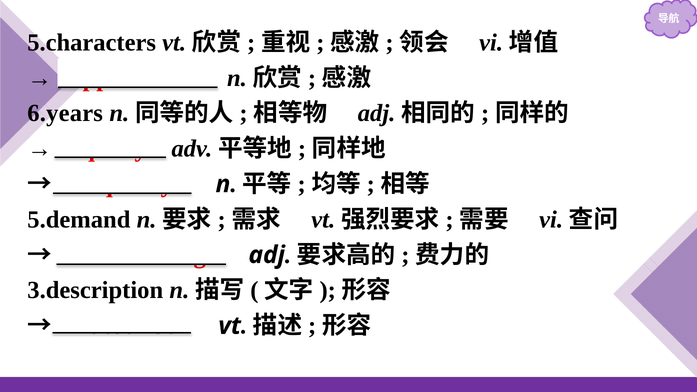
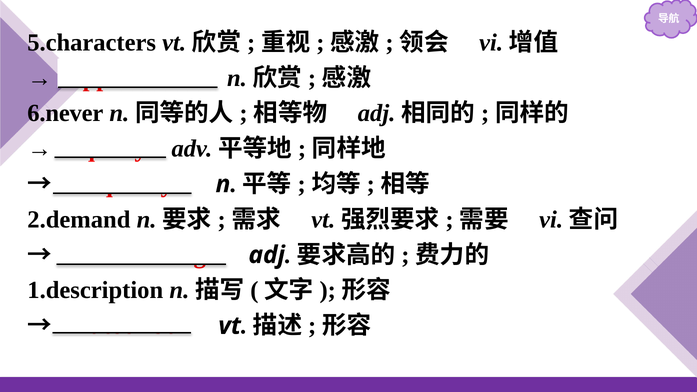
6.years: 6.years -> 6.never (65, 113)
5.demand: 5.demand -> 2.demand (79, 220)
3.description: 3.description -> 1.description (95, 290)
